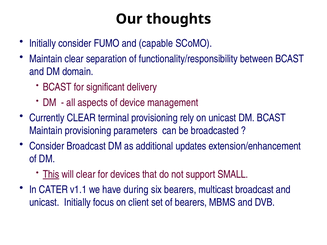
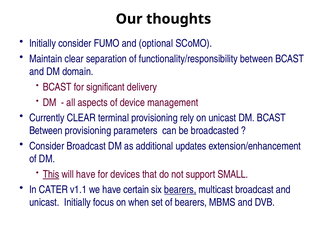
capable: capable -> optional (156, 44)
Maintain: Maintain -> Between (46, 131)
will clear: clear -> have (86, 174)
during: during -> certain (136, 190)
bearers underline: none -> present (180, 190)
client: client -> when (139, 203)
